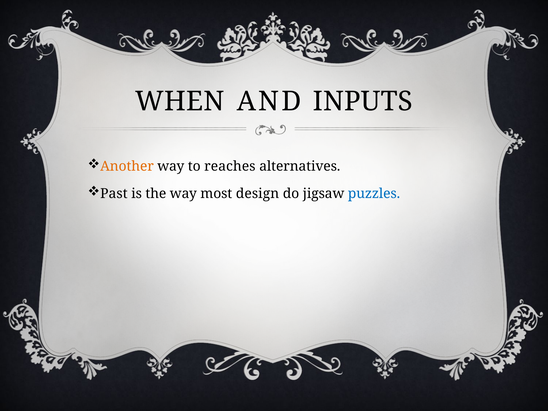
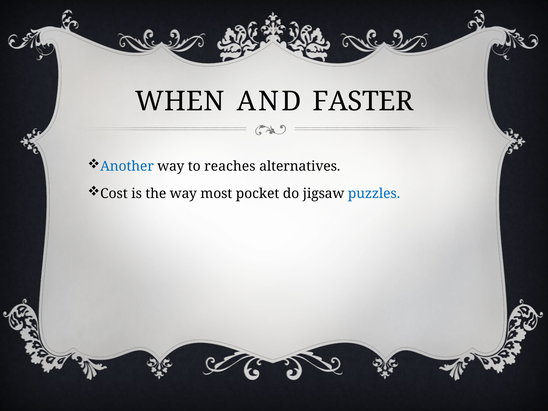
INPUTS: INPUTS -> FASTER (363, 101)
Another colour: orange -> blue (127, 166)
Past: Past -> Cost (114, 194)
design: design -> pocket (258, 194)
